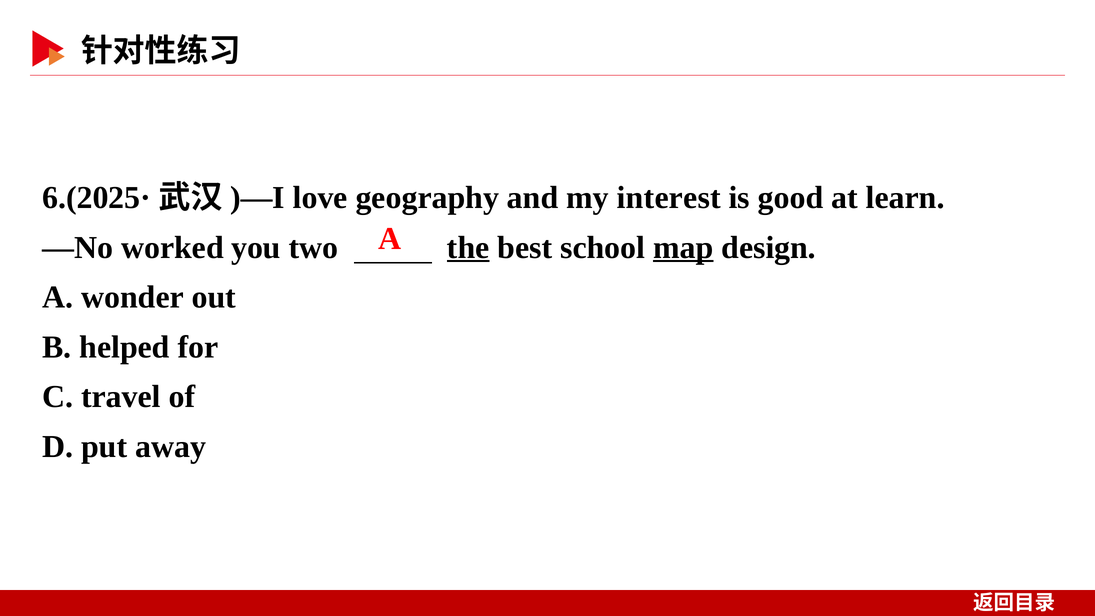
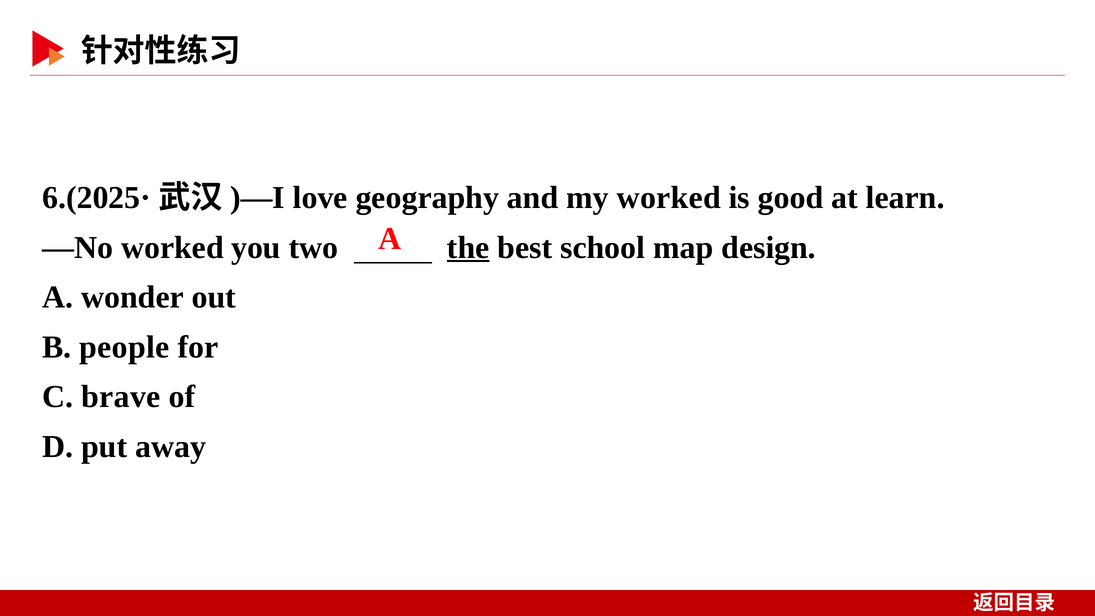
my interest: interest -> worked (669, 198)
map underline: present -> none (683, 247)
helped: helped -> people (124, 347)
travel: travel -> brave (121, 397)
